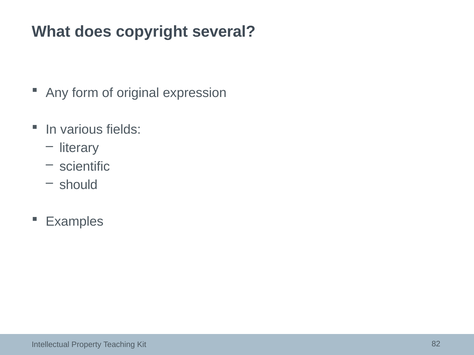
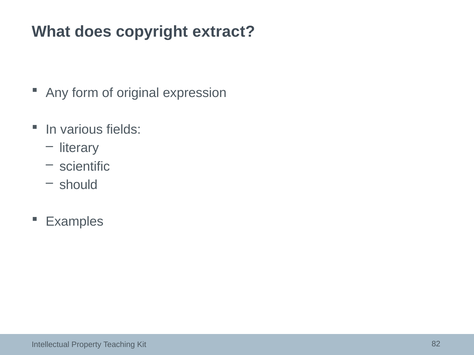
several: several -> extract (224, 32)
